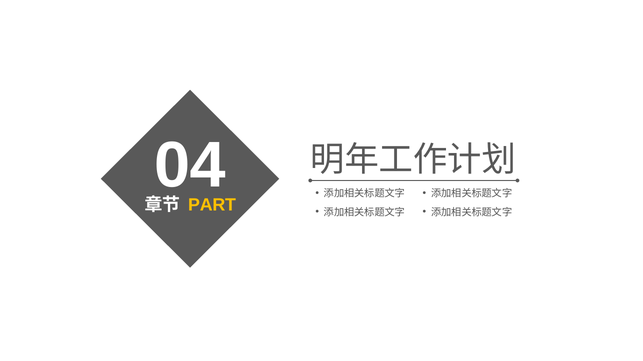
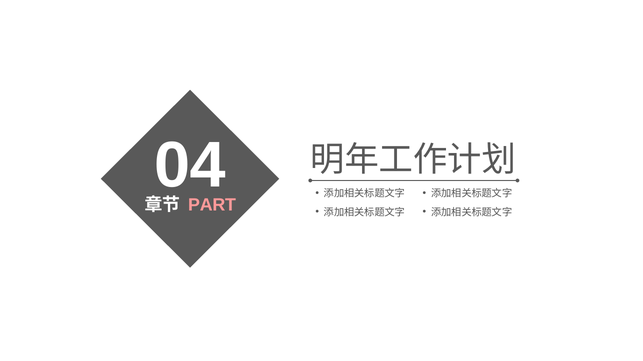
PART colour: yellow -> pink (212, 205)
